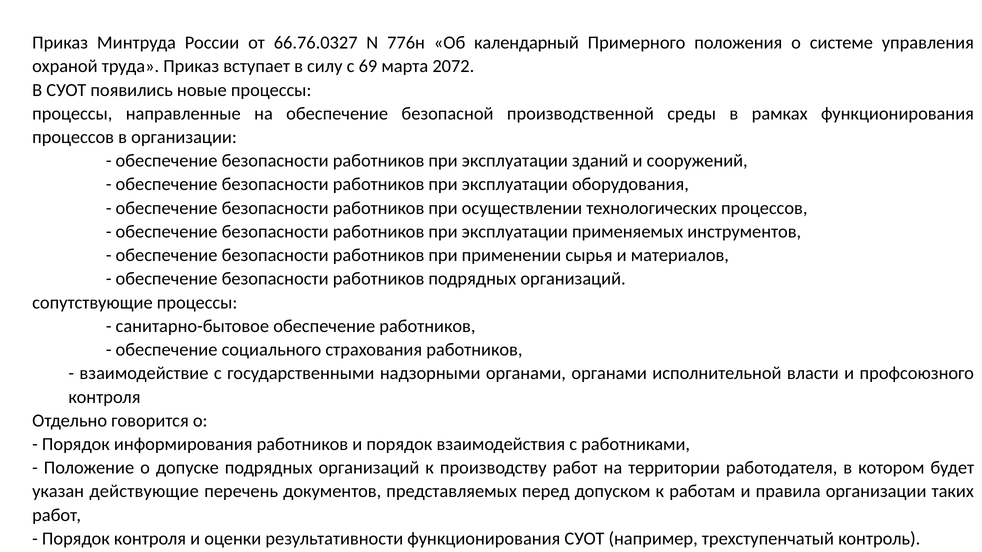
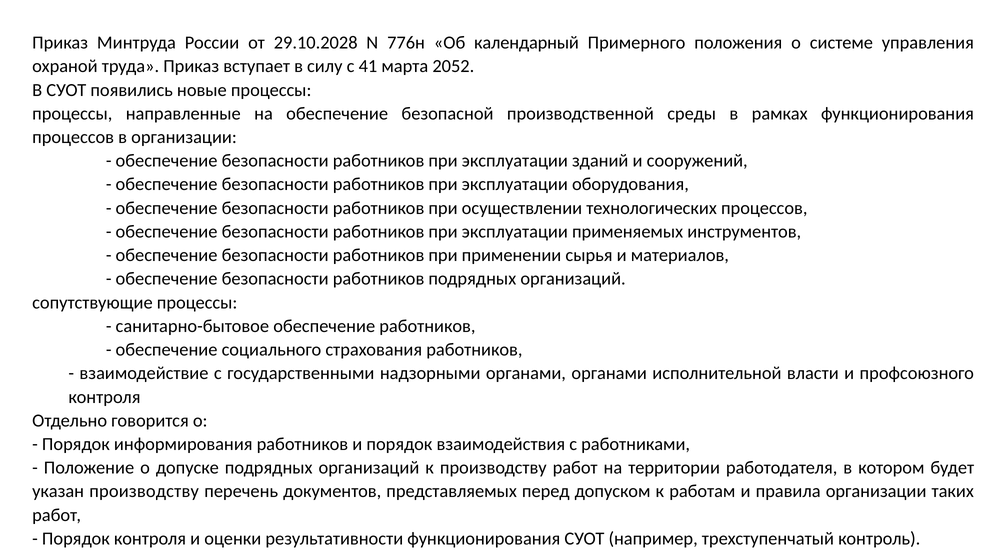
66.76.0327: 66.76.0327 -> 29.10.2028 (316, 43)
69: 69 -> 41 (368, 66)
2072: 2072 -> 2052 (453, 66)
указан действующие: действующие -> производству (144, 492)
